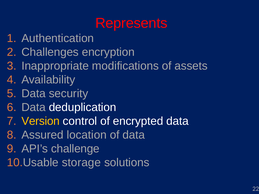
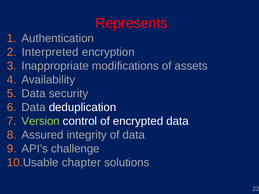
Challenges: Challenges -> Interpreted (50, 52)
Version colour: yellow -> light green (41, 121)
location: location -> integrity (87, 135)
storage: storage -> chapter (81, 163)
